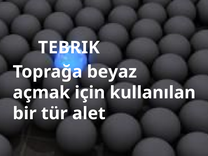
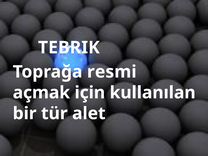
beyaz: beyaz -> resmi (112, 72)
